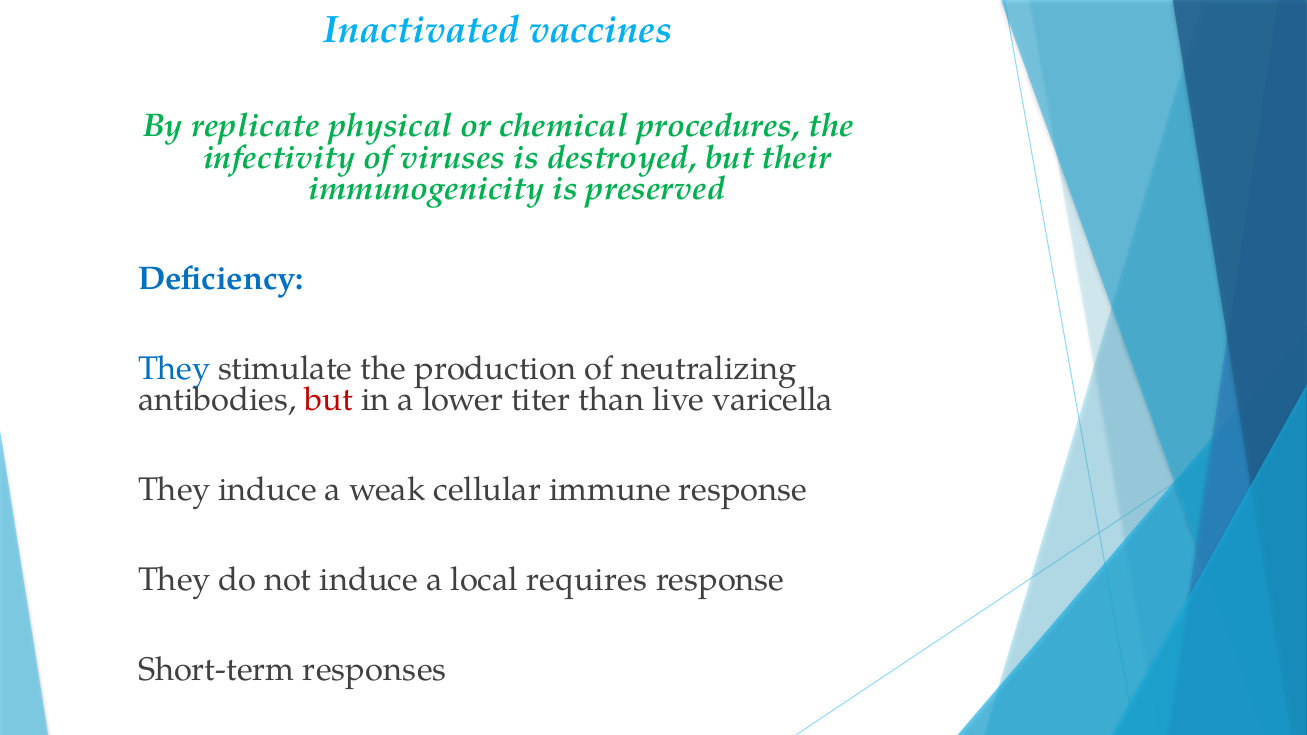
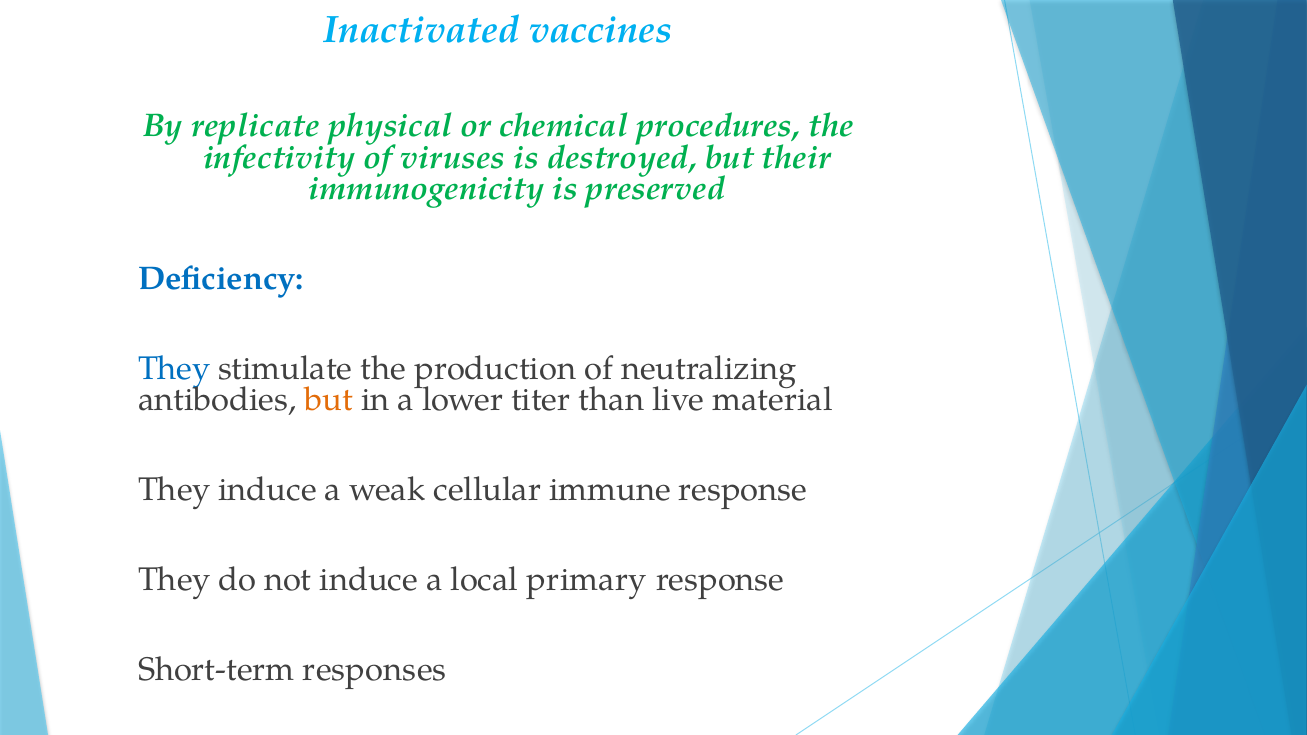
but colour: red -> orange (329, 400)
varicella: varicella -> material (772, 400)
requires: requires -> primary (587, 580)
